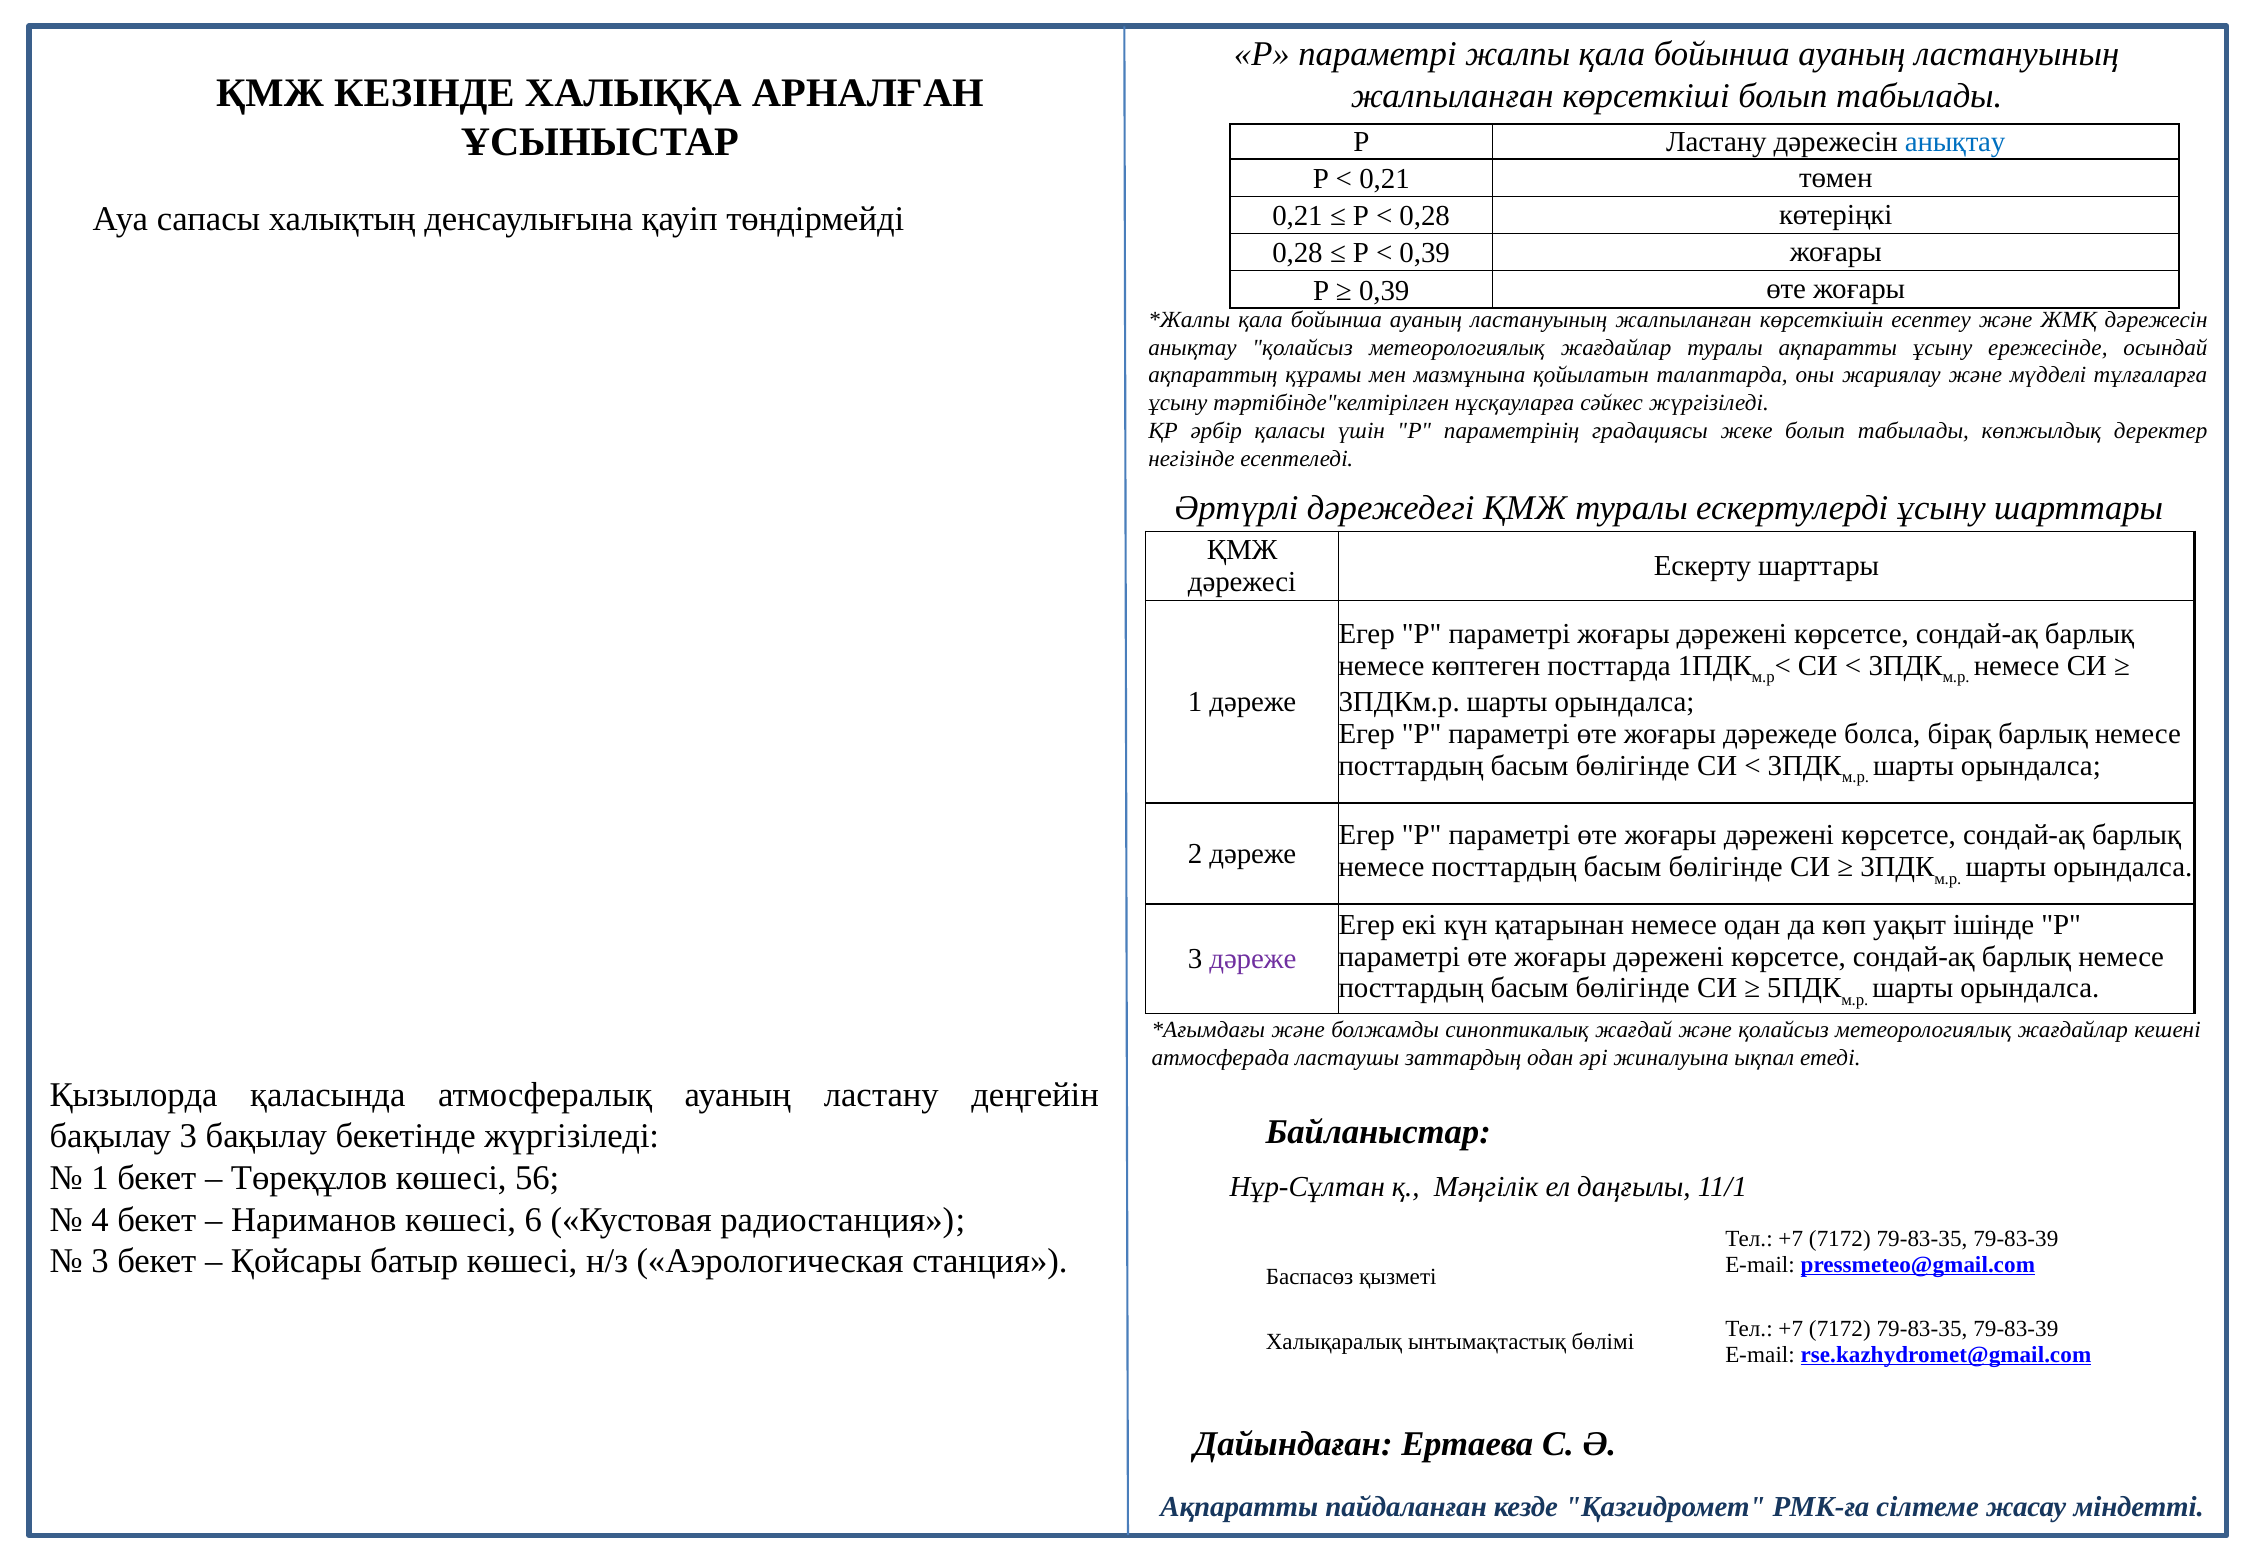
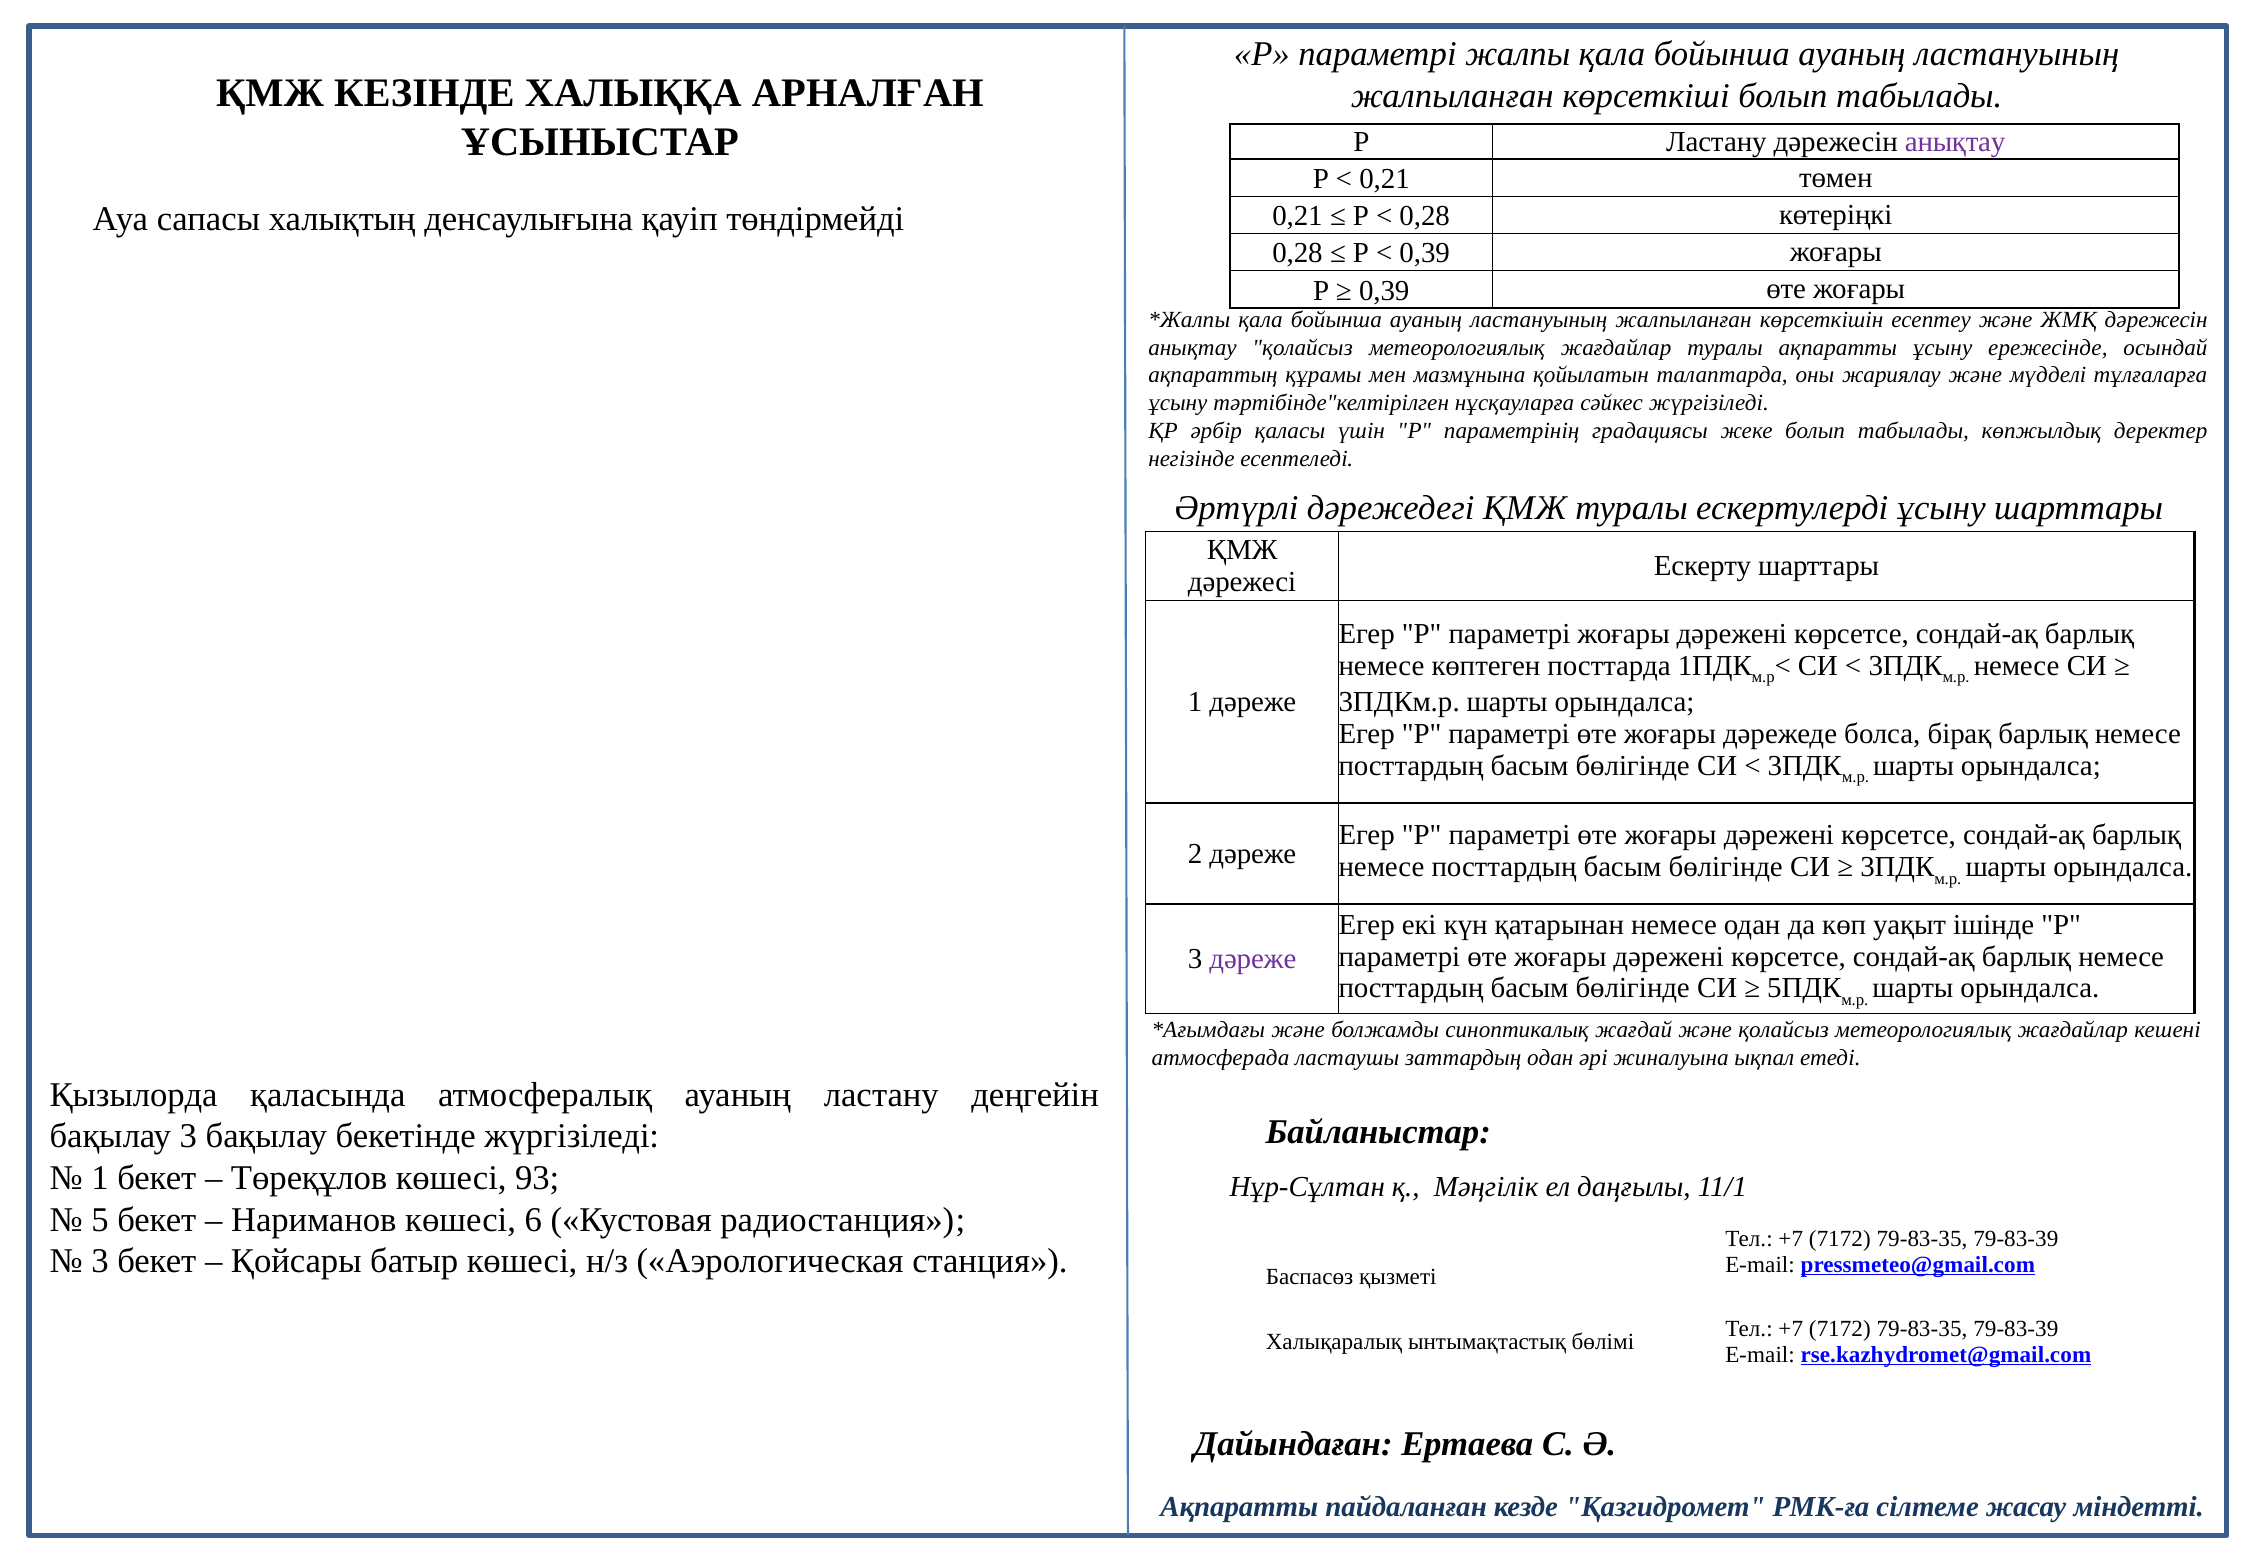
анықтау colour: blue -> purple (1955, 142)
56: 56 -> 93 (537, 1178)
4: 4 -> 5 (100, 1219)
